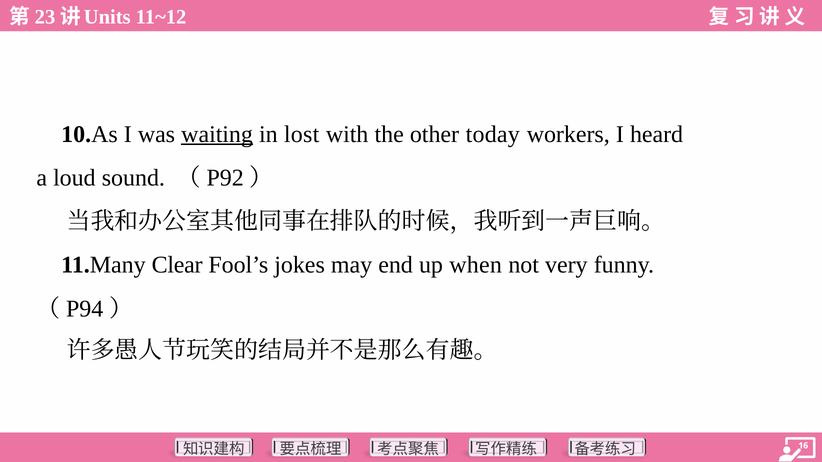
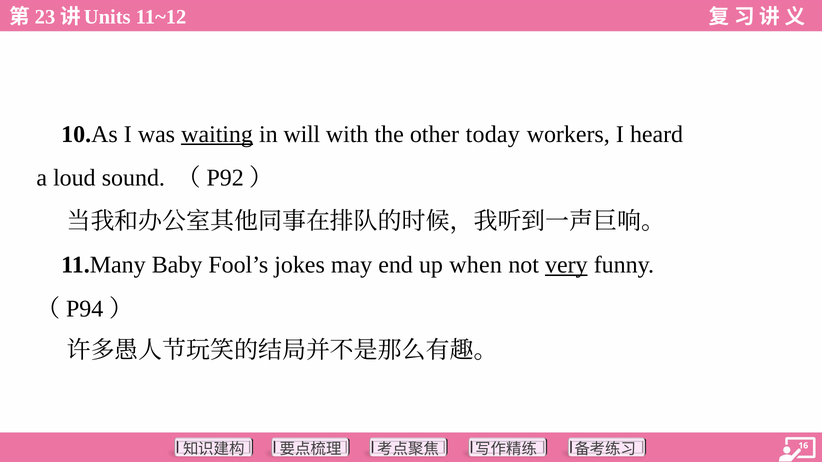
lost: lost -> will (302, 134)
Clear: Clear -> Baby (177, 265)
very underline: none -> present (566, 265)
